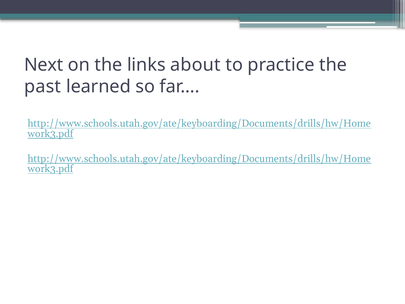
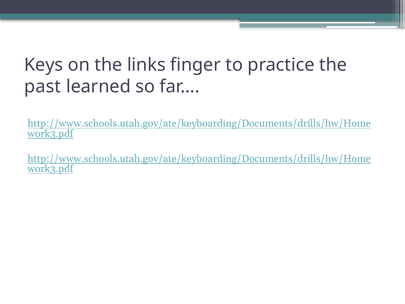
Next: Next -> Keys (44, 65)
about: about -> finger (196, 65)
